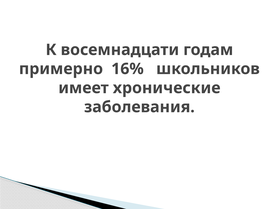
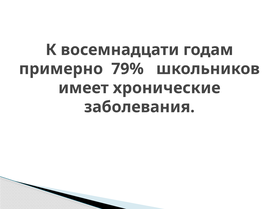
16%: 16% -> 79% (127, 69)
